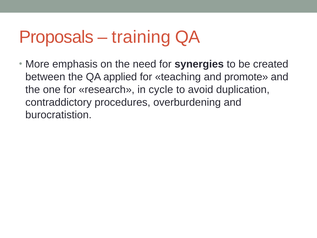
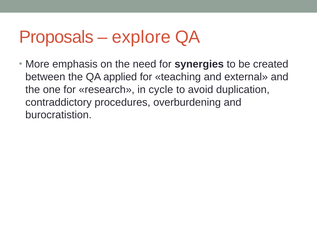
training: training -> explore (141, 37)
promote: promote -> external (246, 77)
